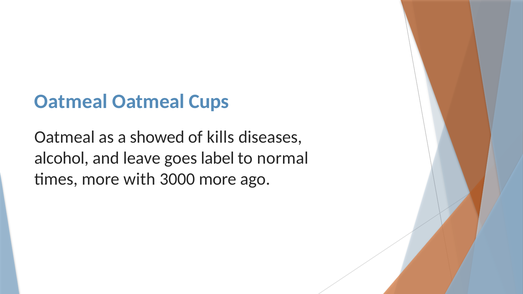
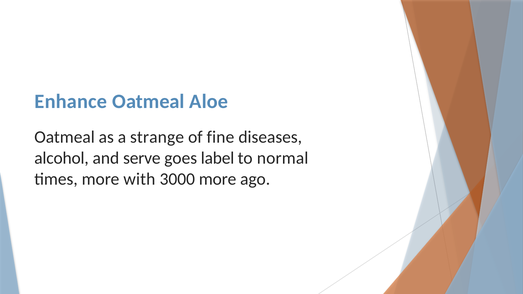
Oatmeal: Oatmeal -> Enhance (71, 102)
Cups: Cups -> Aloe (209, 102)
showed: showed -> strange (157, 137)
kills: kills -> fine (220, 137)
leave: leave -> serve (142, 158)
